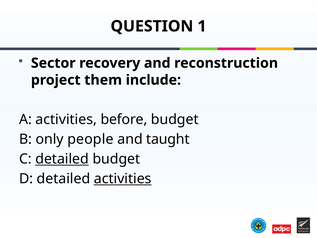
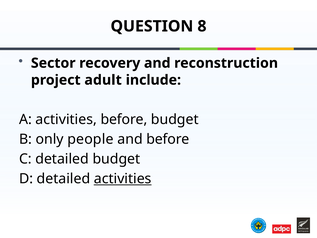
1: 1 -> 8 (202, 26)
them: them -> adult (103, 80)
and taught: taught -> before (168, 139)
detailed underline: present -> none (62, 159)
